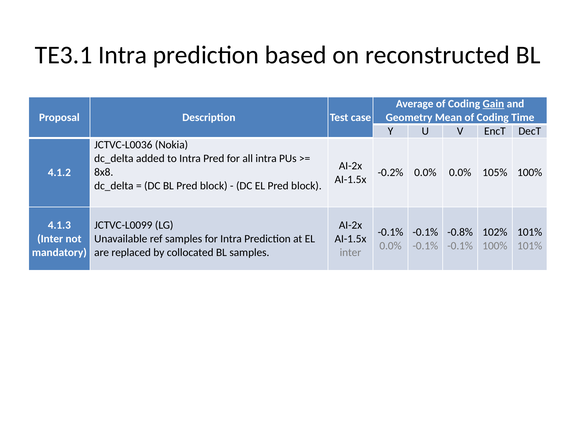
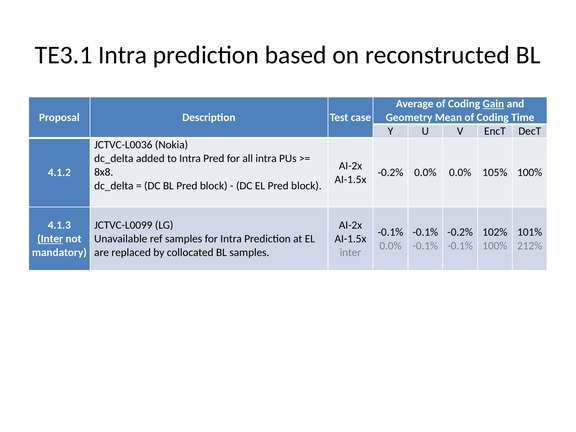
-0.8%: -0.8% -> -0.2% (460, 232)
Inter underline: none -> present (50, 239)
101%: 101% -> 212% (530, 246)
